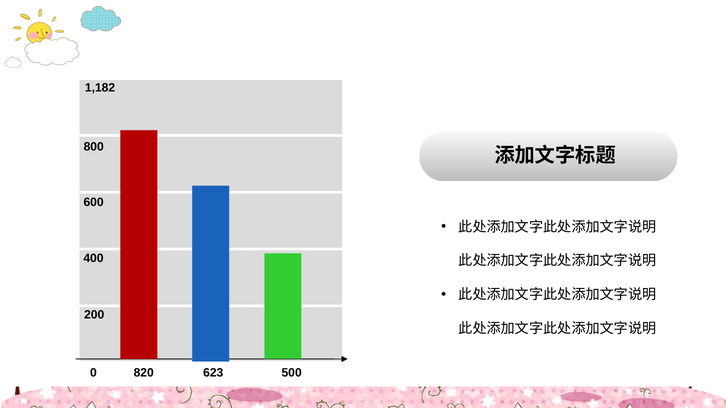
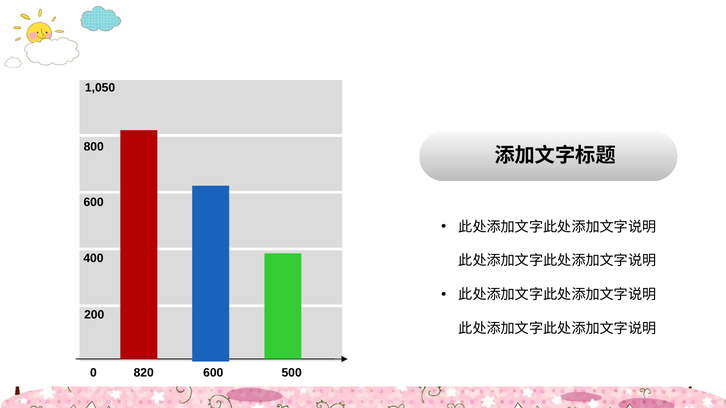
1,182: 1,182 -> 1,050 (100, 88)
820 623: 623 -> 600 (213, 373)
